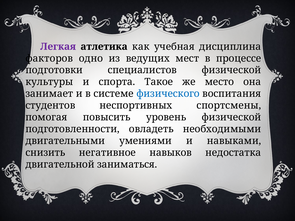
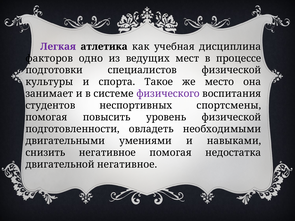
физического colour: blue -> purple (168, 94)
негативное навыков: навыков -> помогая (171, 153)
двигательной заниматься: заниматься -> негативное (127, 165)
